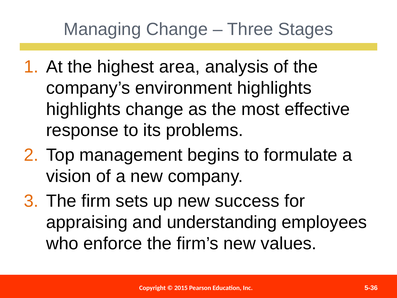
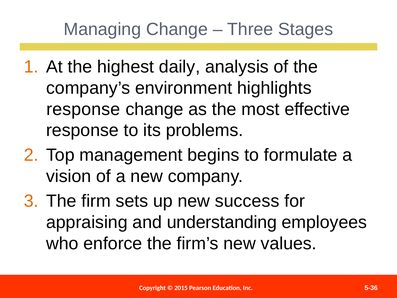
area: area -> daily (180, 67)
highlights: highlights -> response (83, 109)
